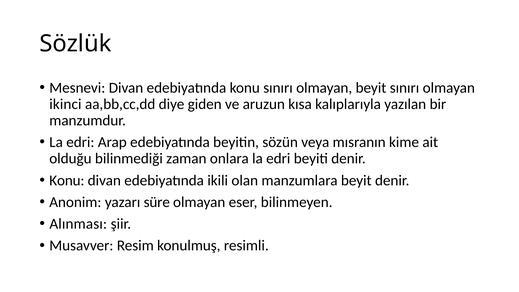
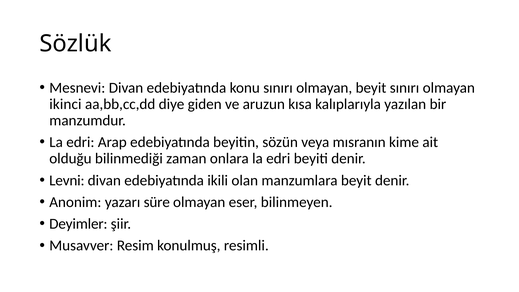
Konu: Konu -> Levni (67, 180)
Alınması: Alınması -> Deyimler (78, 224)
